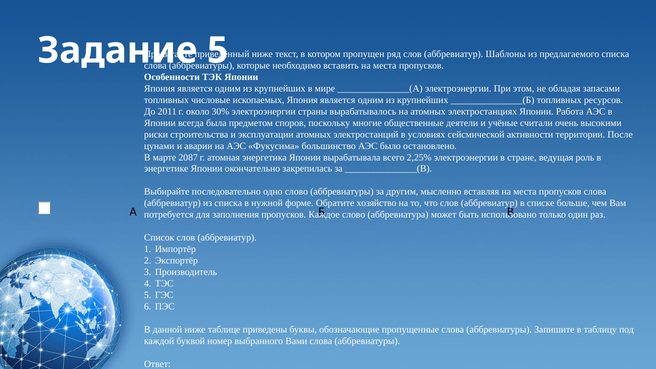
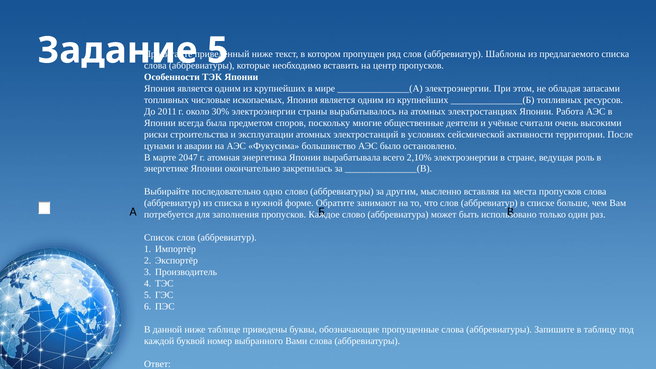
вставить на места: места -> центр (385, 65)
2087: 2087 -> 2047 (188, 157)
2,25%: 2,25% -> 2,10% (419, 157)
хозяйство: хозяйство -> занимают (377, 203)
